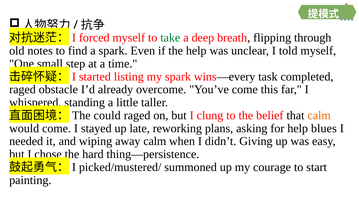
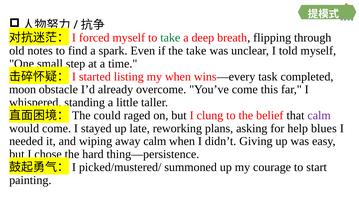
the help: help -> take (196, 51)
my spark: spark -> when (178, 77)
raged: raged -> moon (23, 90)
calm colour: orange -> purple (319, 115)
